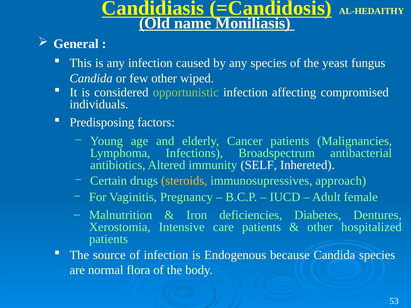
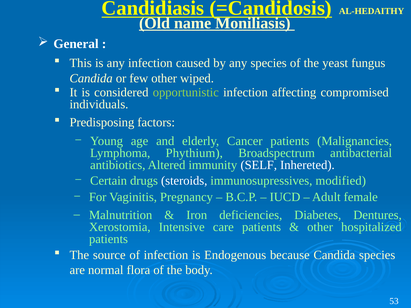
Infections: Infections -> Phythium (194, 153)
steroids colour: yellow -> white (184, 181)
approach: approach -> modified (341, 181)
